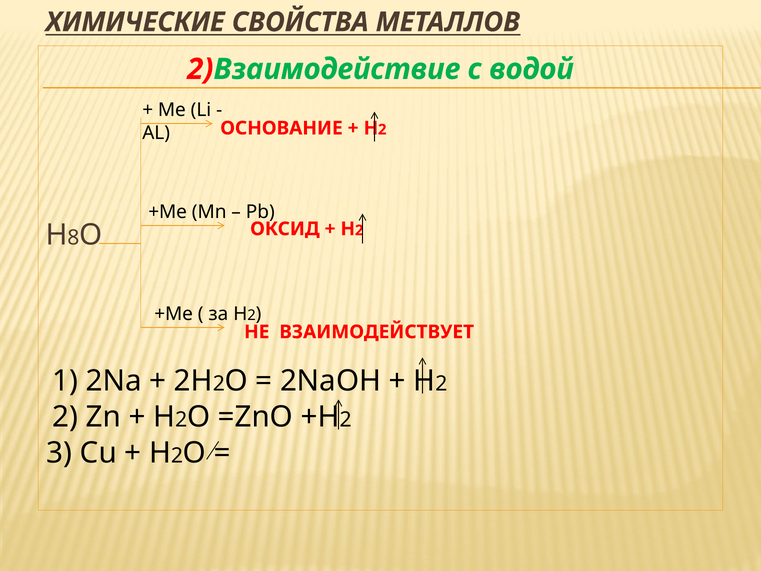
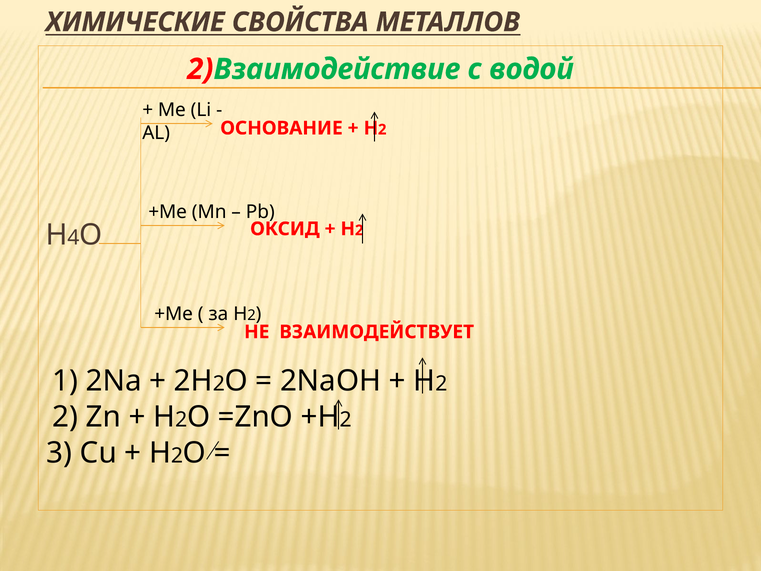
8: 8 -> 4 (73, 237)
